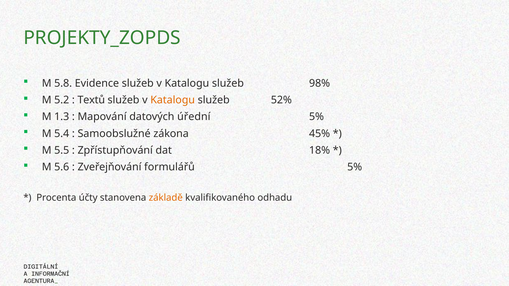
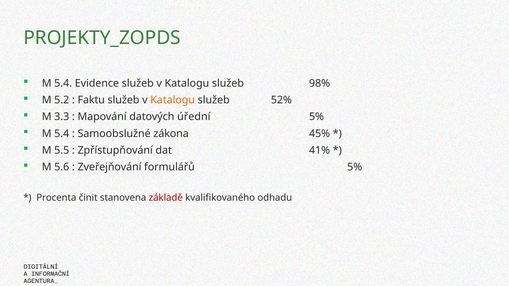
5.8: 5.8 -> 5.4 (63, 83)
Textů: Textů -> Faktu (91, 100)
1.3: 1.3 -> 3.3 (62, 117)
18%: 18% -> 41% (320, 150)
účty: účty -> činit (88, 198)
základě colour: orange -> red (166, 198)
